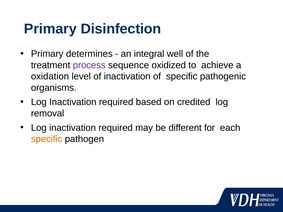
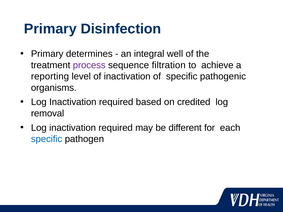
oxidized: oxidized -> filtration (169, 65)
oxidation: oxidation -> reporting (50, 77)
specific colour: orange -> blue (47, 139)
